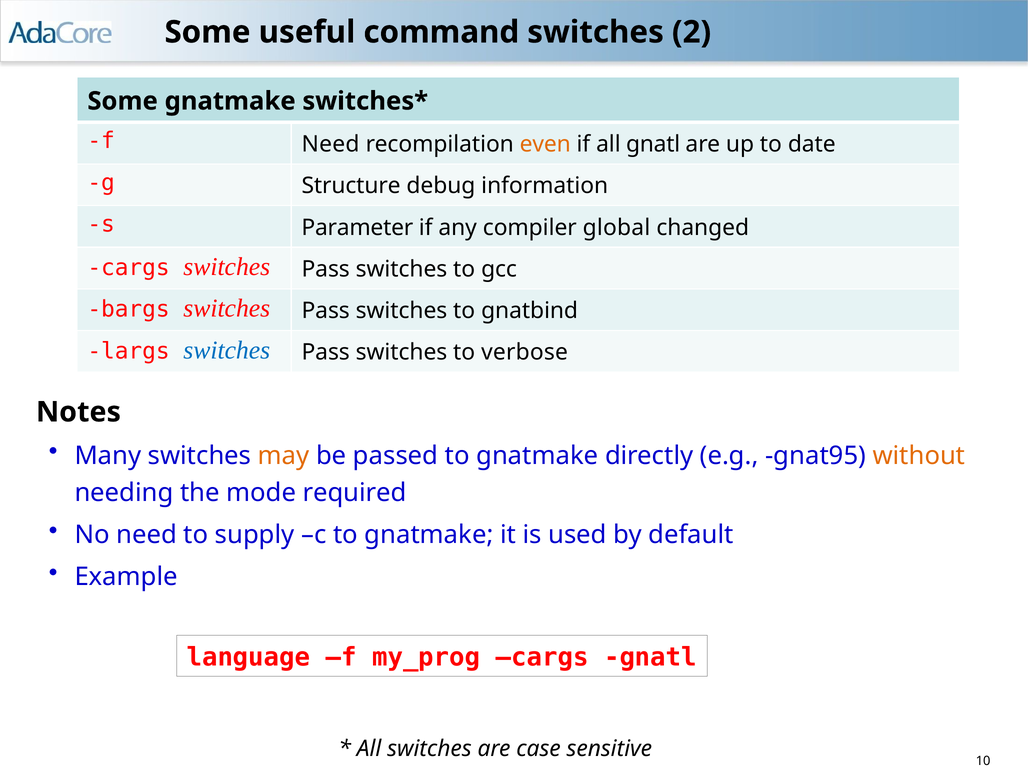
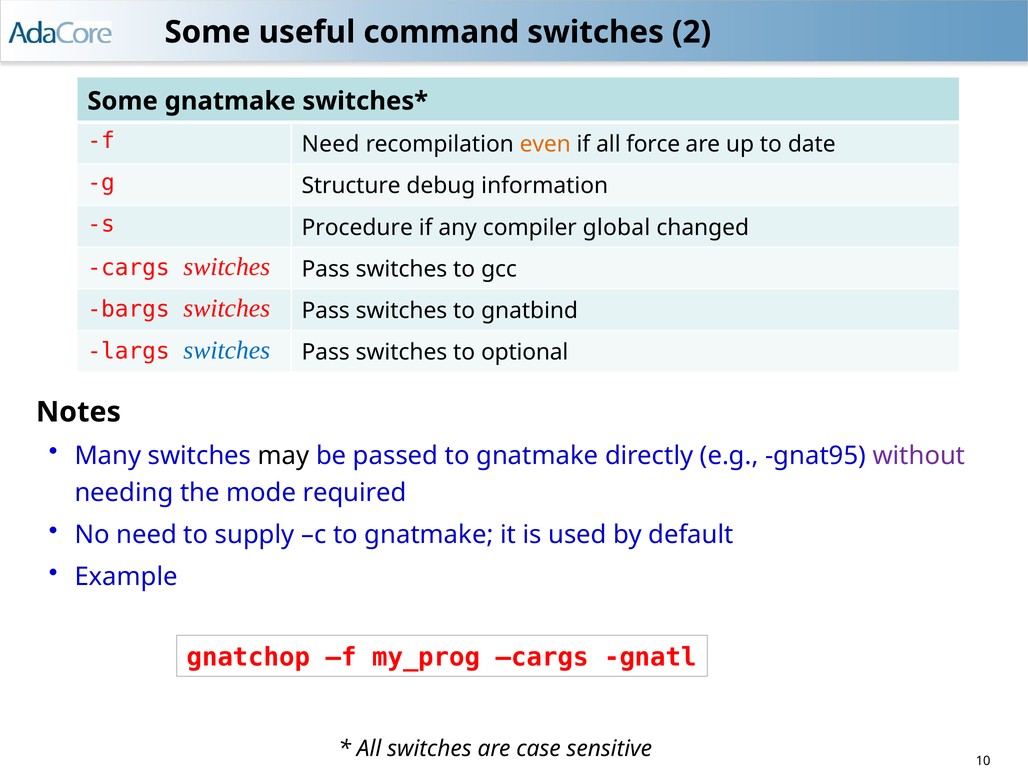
all gnatl: gnatl -> force (653, 144)
Parameter: Parameter -> Procedure (357, 227)
verbose: verbose -> optional (525, 352)
may colour: orange -> black (284, 456)
without colour: orange -> purple (919, 456)
language: language -> gnatchop (248, 657)
